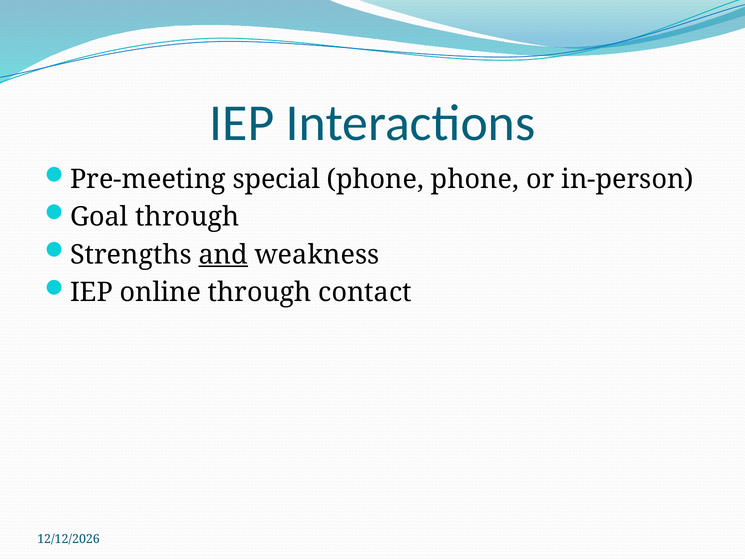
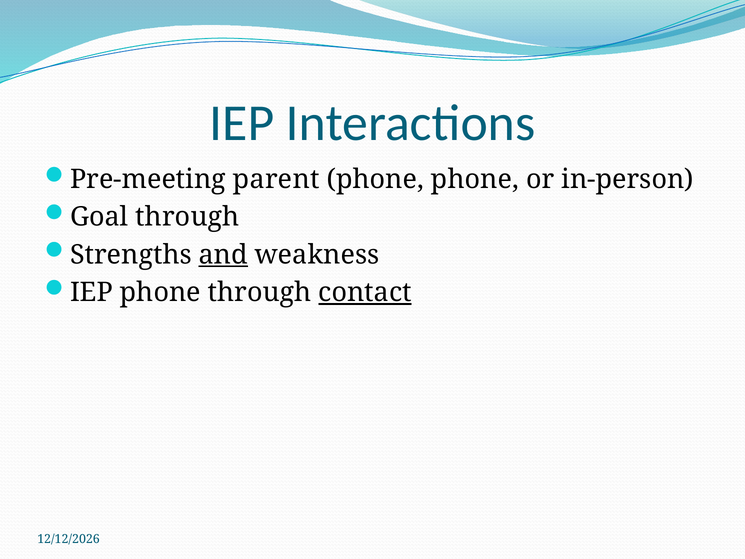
special: special -> parent (276, 179)
IEP online: online -> phone (160, 292)
contact underline: none -> present (365, 292)
